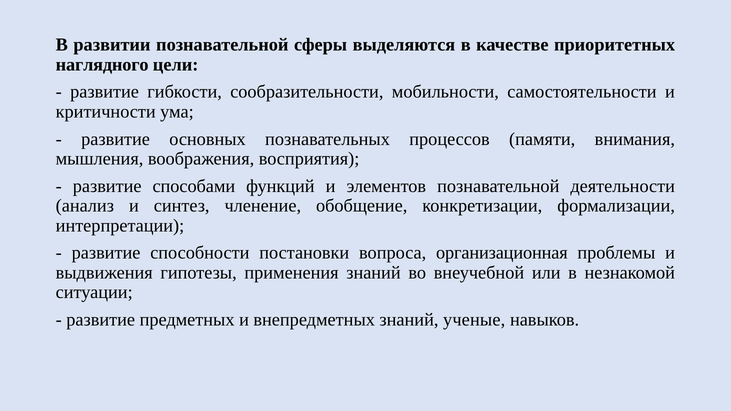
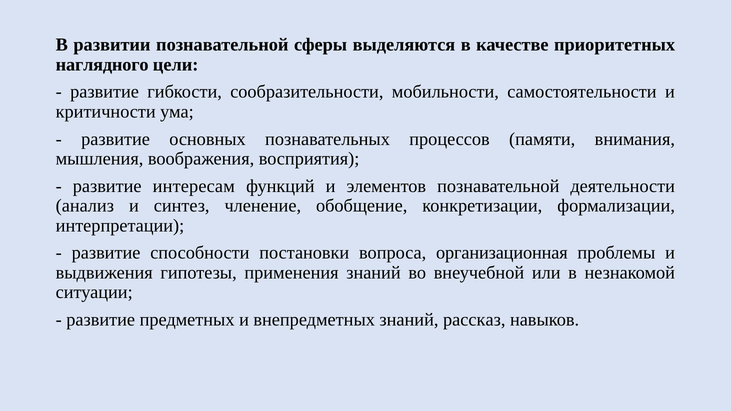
способами: способами -> интересам (194, 186)
ученые: ученые -> рассказ (474, 320)
